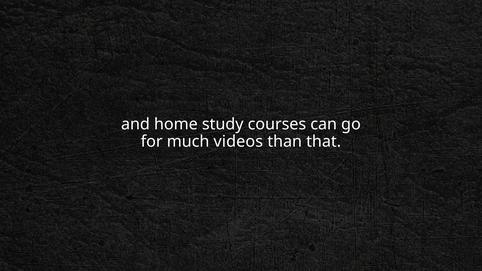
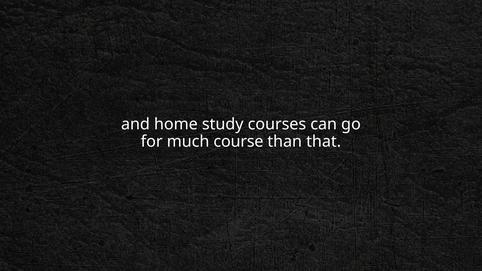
videos: videos -> course (238, 142)
